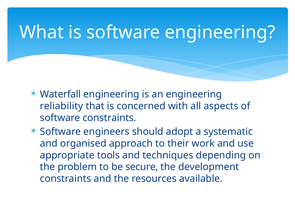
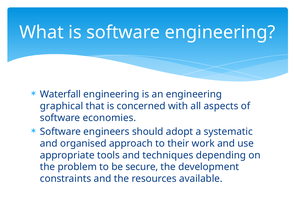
reliability: reliability -> graphical (62, 106)
software constraints: constraints -> economies (109, 118)
